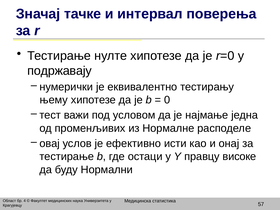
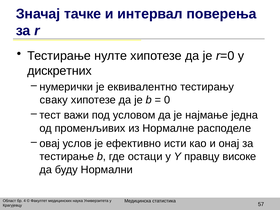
подржавају: подржавају -> дискретних (60, 71)
њему: њему -> сваку (54, 100)
